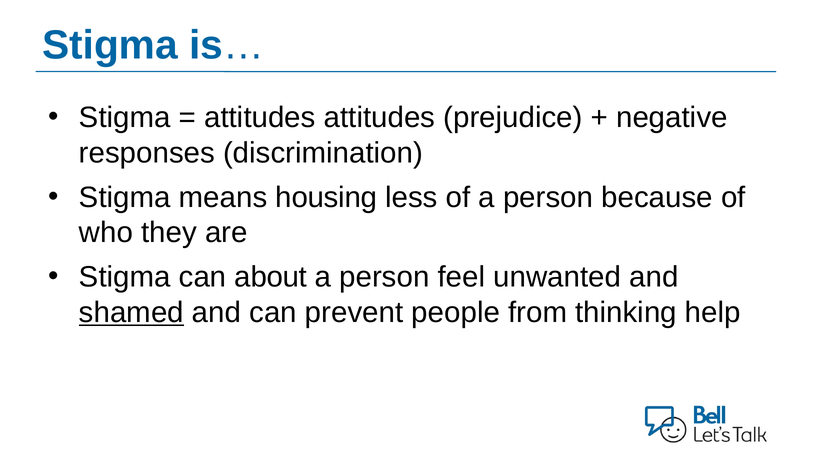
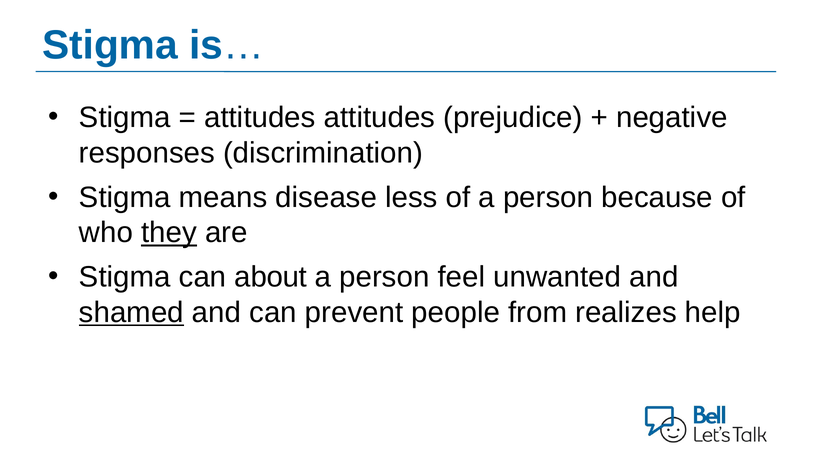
housing: housing -> disease (326, 197)
they underline: none -> present (169, 232)
thinking: thinking -> realizes (626, 312)
